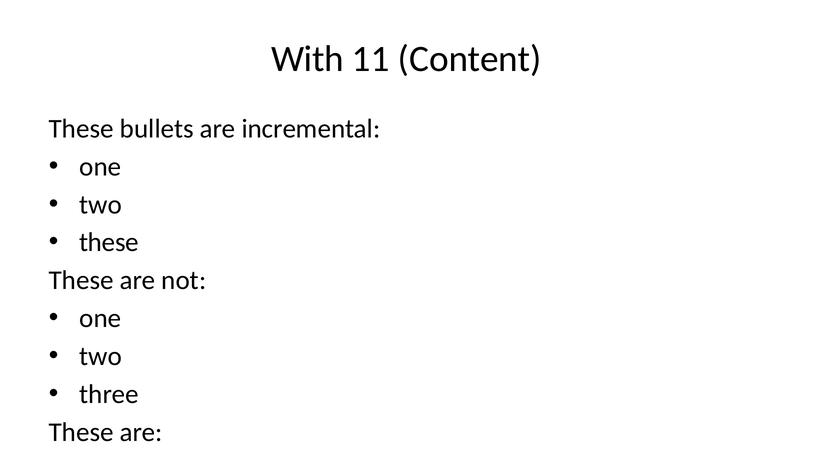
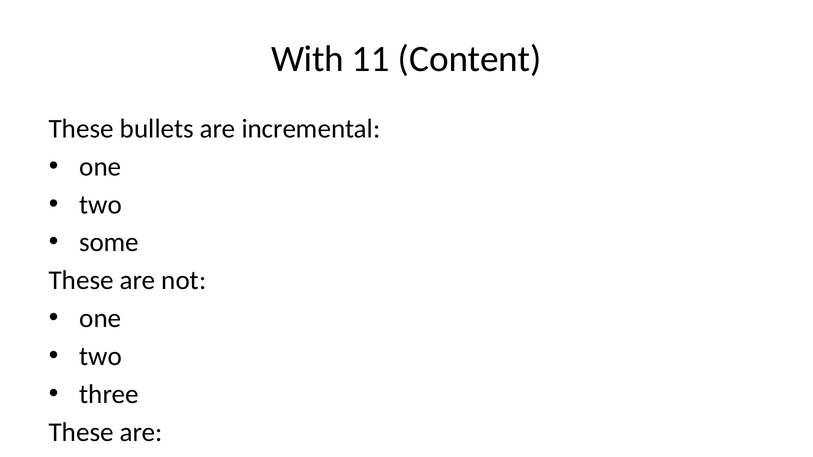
these: these -> some (109, 243)
